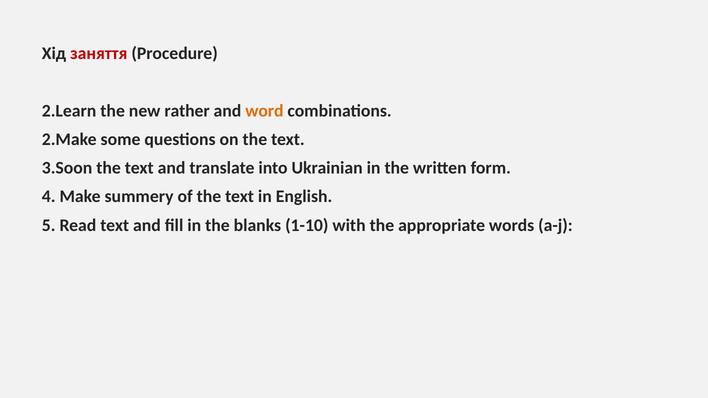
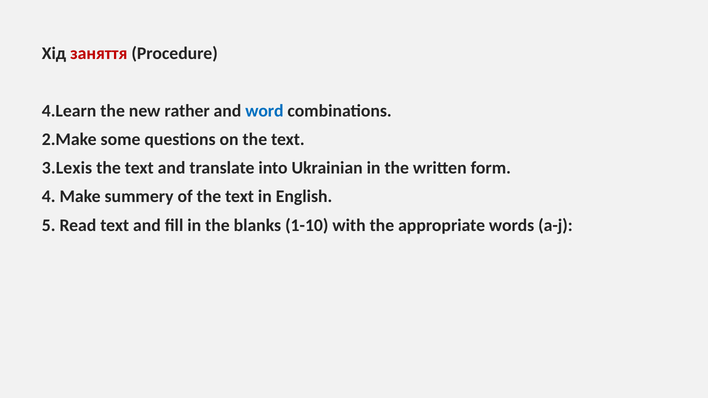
2.Learn: 2.Learn -> 4.Learn (69, 111)
word colour: orange -> blue (264, 111)
3.Soon: 3.Soon -> 3.Lexis (67, 168)
